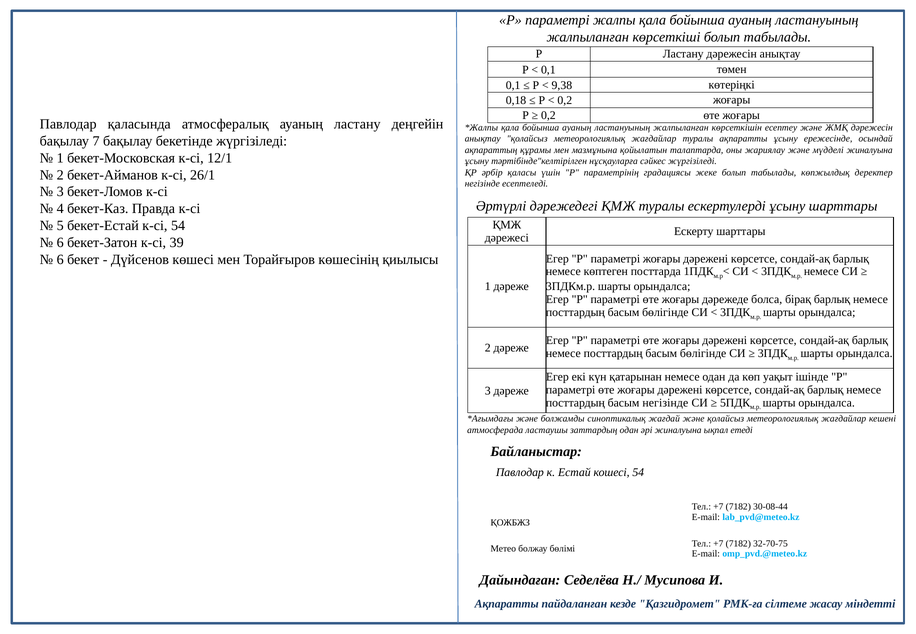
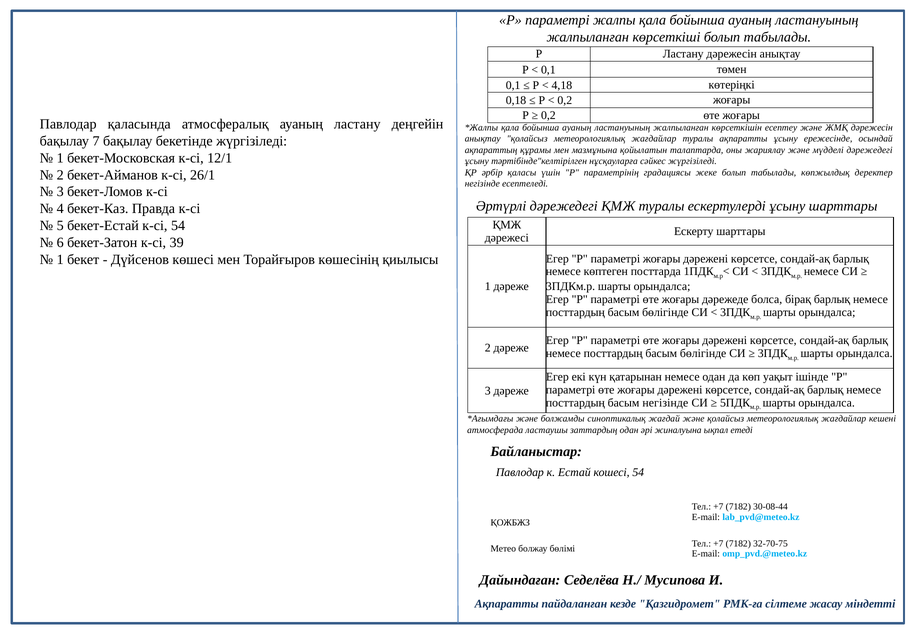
9,38: 9,38 -> 4,18 (562, 85)
мүдделі жиналуына: жиналуына -> дәрежедегі (870, 150)
6: 6 -> 1 (60, 259)
